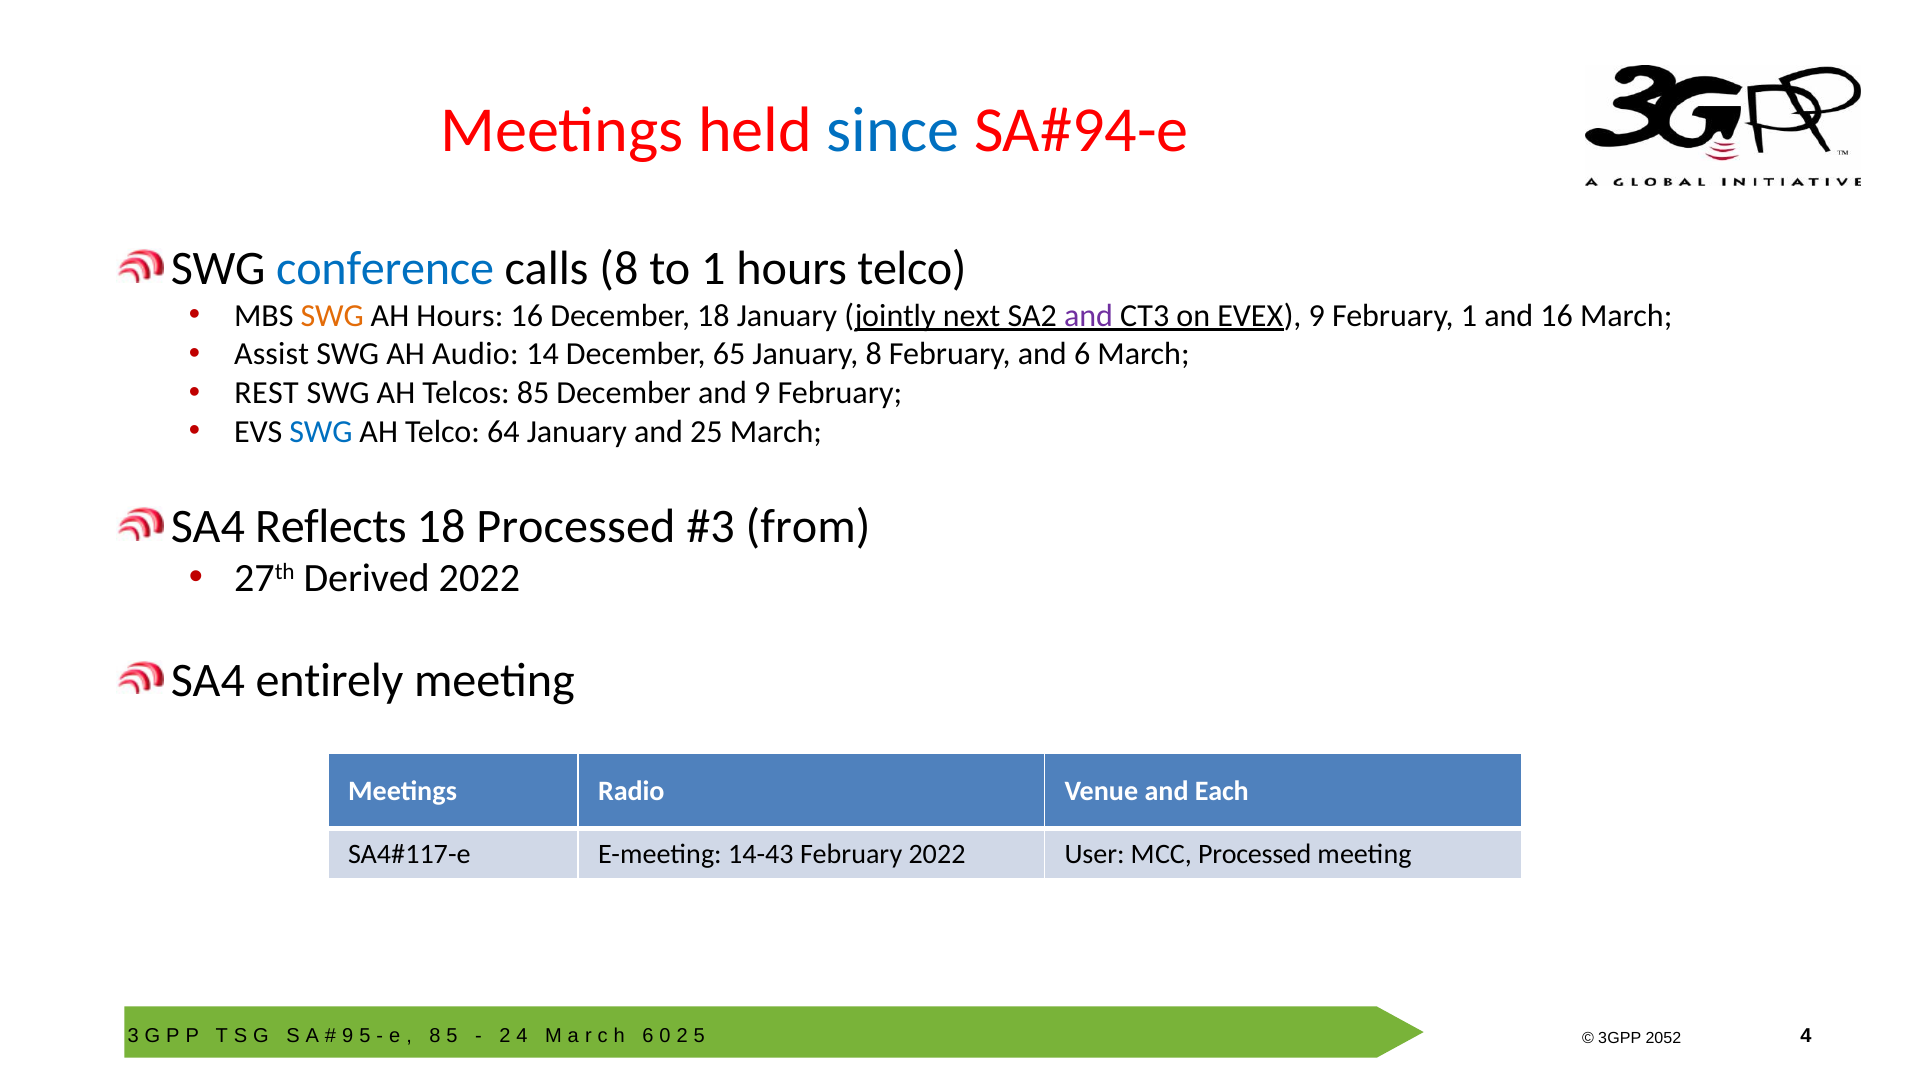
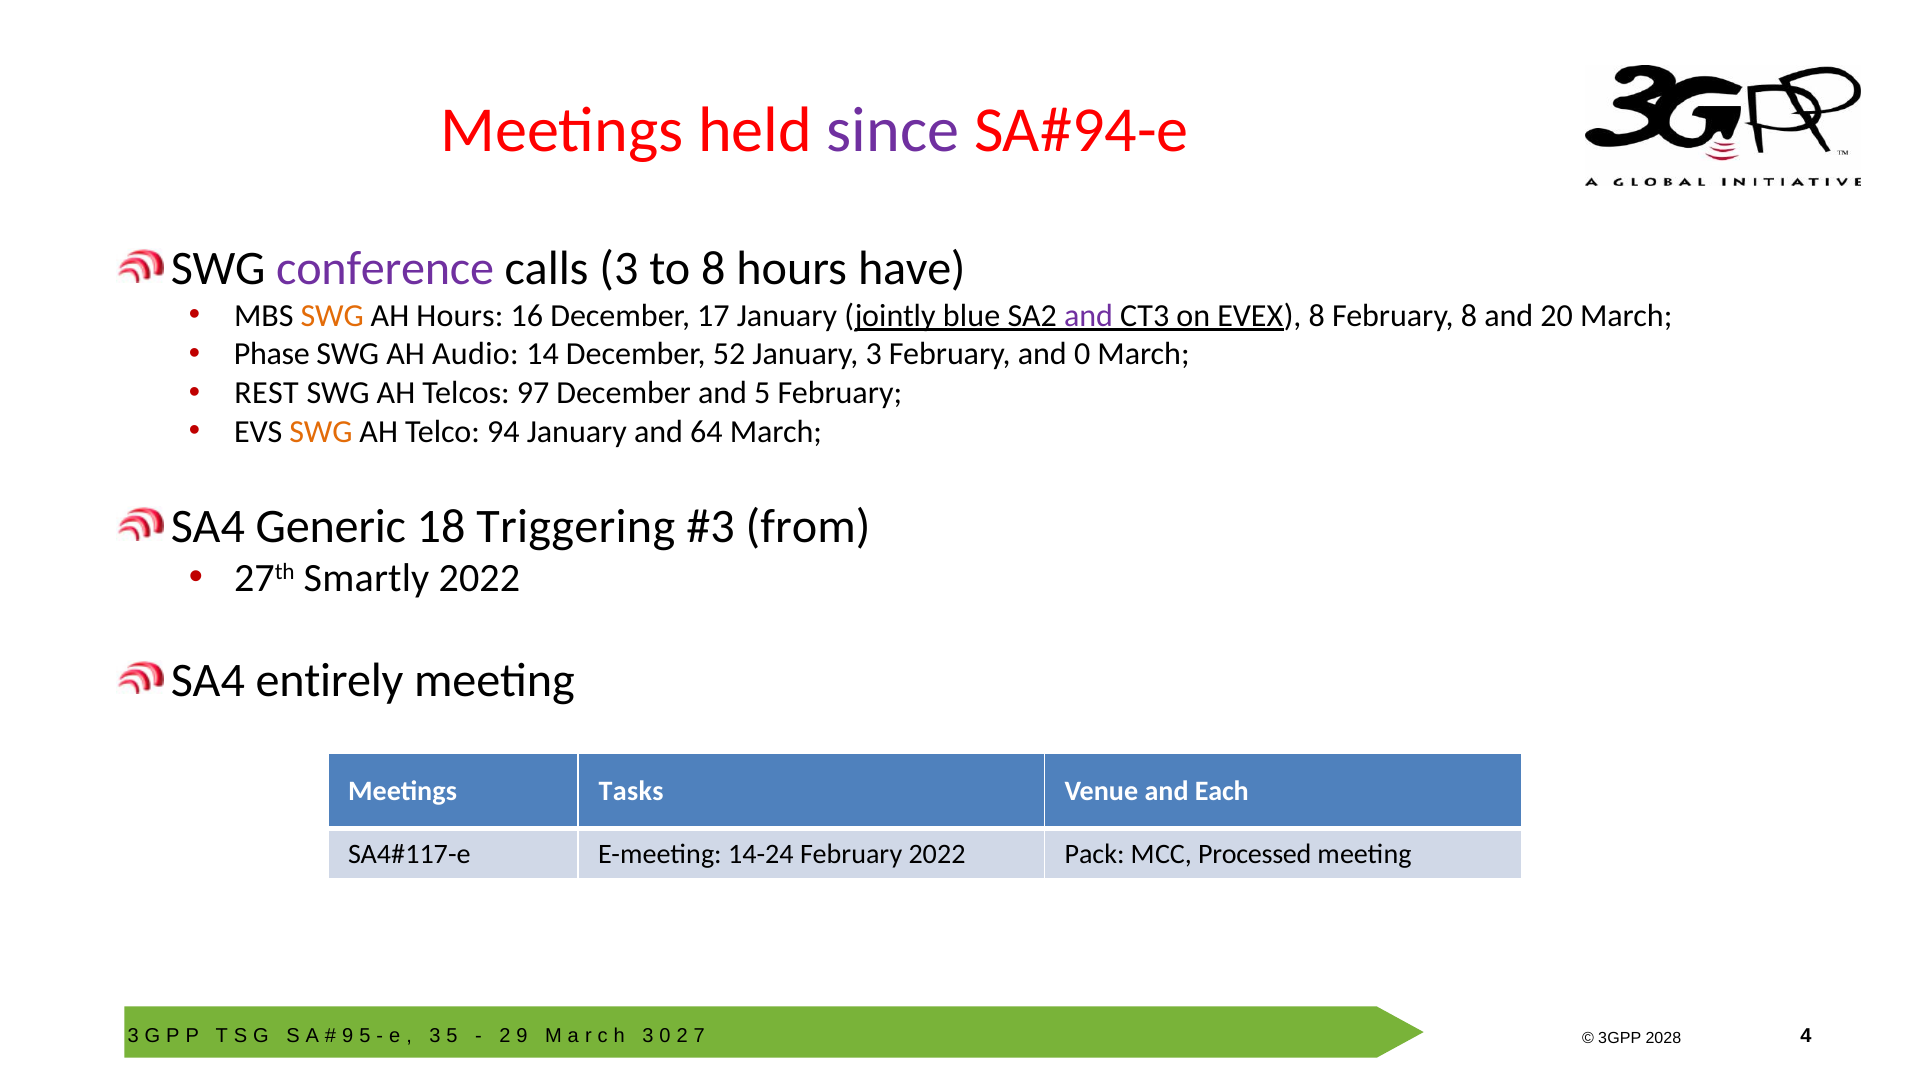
since colour: blue -> purple (893, 131)
conference colour: blue -> purple (385, 269)
calls 8: 8 -> 3 (619, 269)
to 1: 1 -> 8 (713, 269)
hours telco: telco -> have (912, 269)
December 18: 18 -> 17 (713, 316)
next: next -> blue (972, 316)
EVEX 9: 9 -> 8 (1317, 316)
February 1: 1 -> 8 (1469, 316)
and 16: 16 -> 20 (1557, 316)
Assist: Assist -> Phase (272, 355)
65: 65 -> 52 (729, 355)
January 8: 8 -> 3 (874, 355)
and 6: 6 -> 0 (1082, 355)
85: 85 -> 97 (533, 393)
and 9: 9 -> 5 (762, 393)
SWG colour: blue -> orange (321, 432)
64: 64 -> 94 (503, 432)
25: 25 -> 64 (706, 432)
Reflects: Reflects -> Generic (331, 527)
18 Processed: Processed -> Triggering (576, 527)
Derived: Derived -> Smartly (367, 578)
Radio: Radio -> Tasks (631, 791)
14-43: 14-43 -> 14-24 (761, 854)
User: User -> Pack (1095, 854)
8: 8 -> 3 (435, 1036)
2 4: 4 -> 9 (522, 1036)
6: 6 -> 3 (648, 1036)
2 5: 5 -> 7 (699, 1036)
2052: 2052 -> 2028 (1663, 1039)
